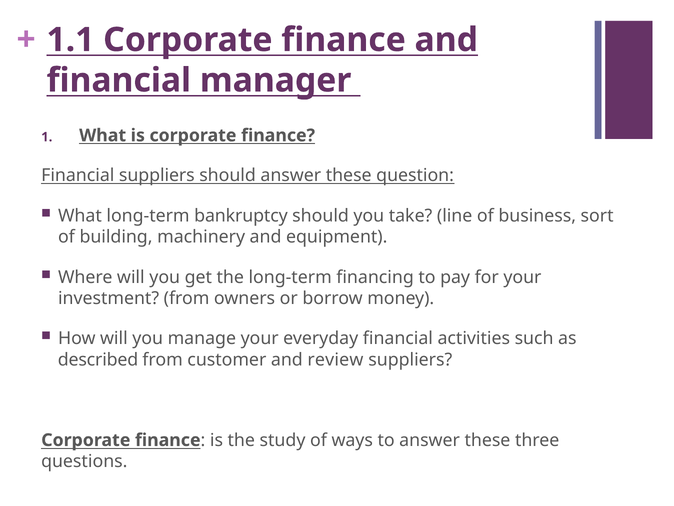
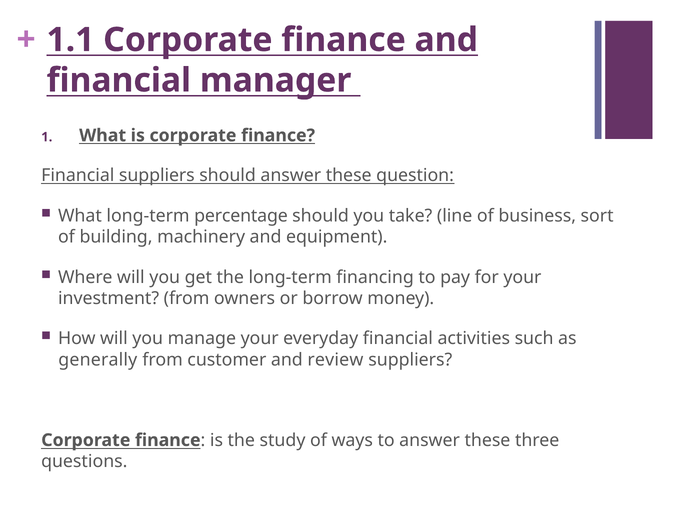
bankruptcy: bankruptcy -> percentage (241, 215)
described: described -> generally (98, 360)
